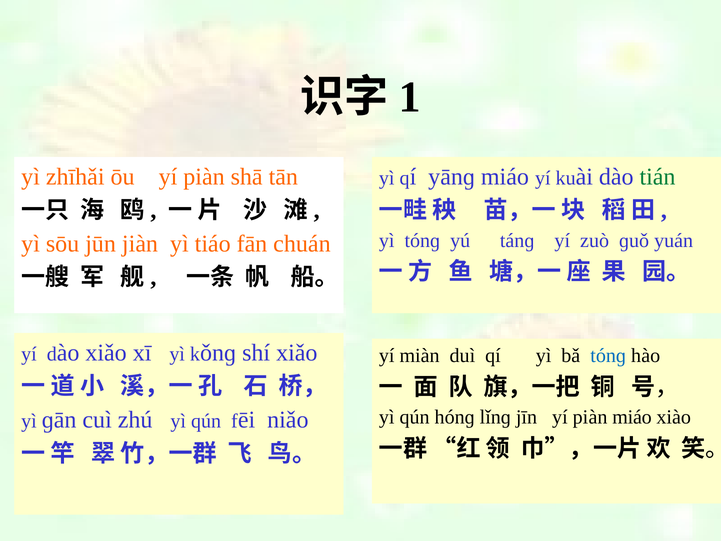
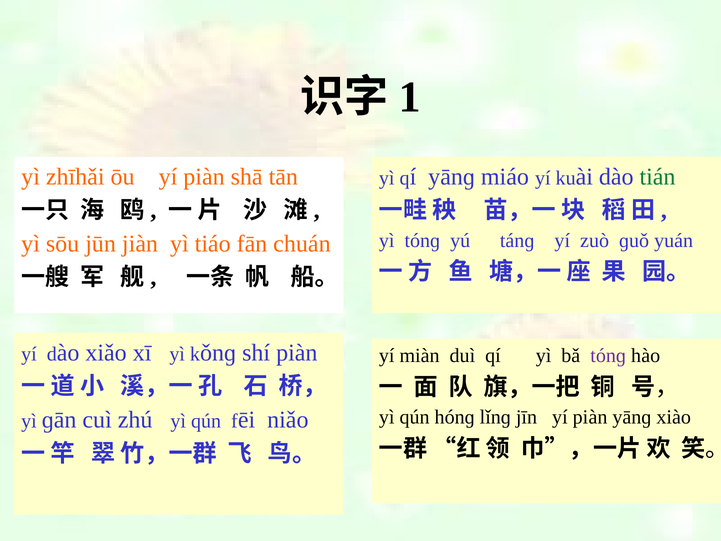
shí xiǎo: xiǎo -> piàn (297, 352)
tónɡ colour: blue -> purple (608, 355)
piàn miáo: miáo -> yānɡ (632, 417)
